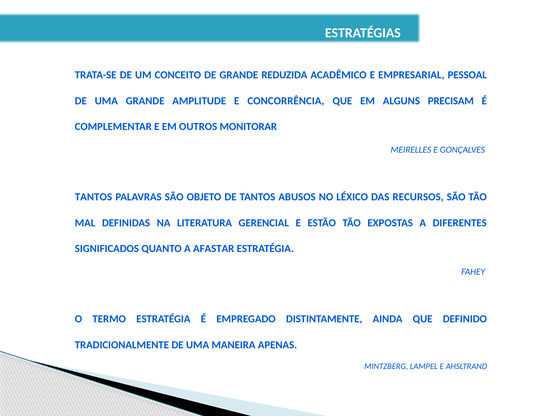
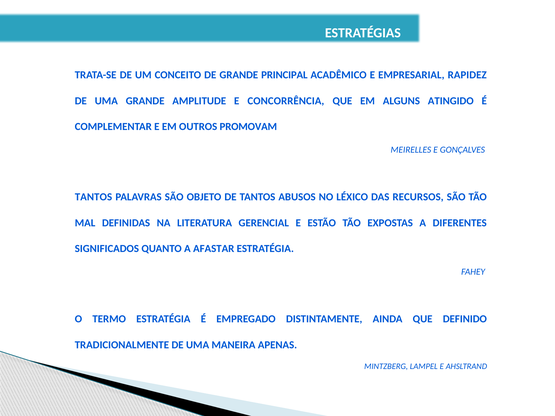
REDUZIDA: REDUZIDA -> PRINCIPAL (284, 75)
PESSOAL: PESSOAL -> RAPIDEZ (467, 75)
PRECISAM: PRECISAM -> ATINGIDO (451, 101)
MONITORAR: MONITORAR -> PROMOVAM (248, 127)
